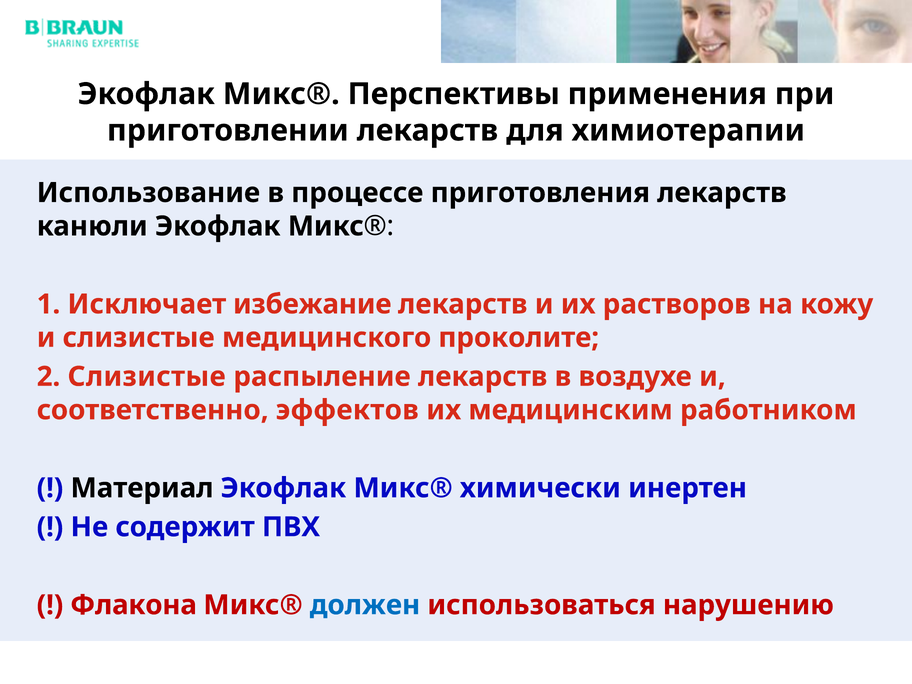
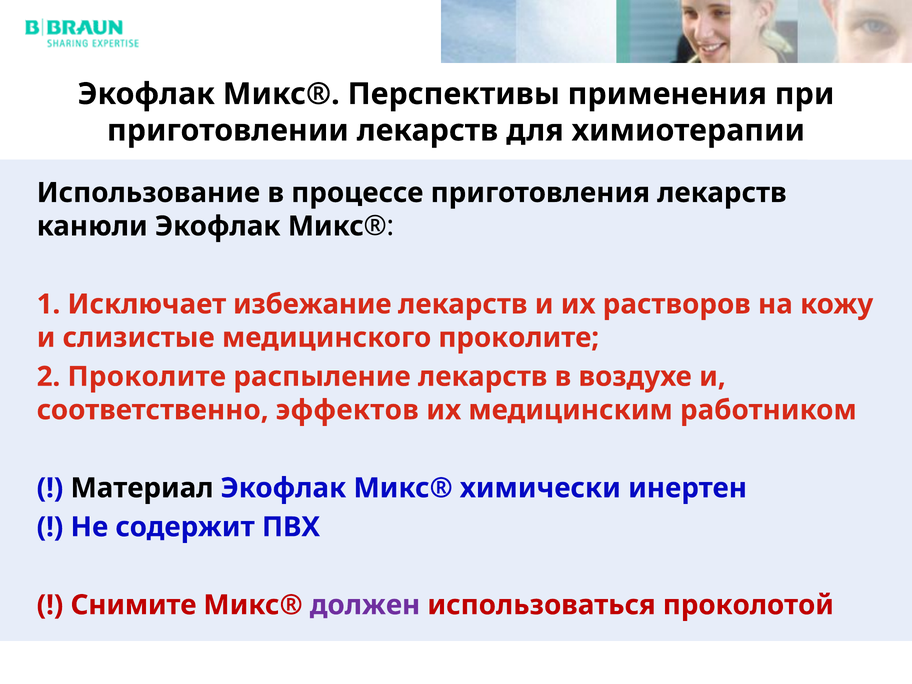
2 Слизистые: Слизистые -> Проколите (147, 377)
Флакона: Флакона -> Снимите (134, 605)
должен colour: blue -> purple (365, 605)
нарушению: нарушению -> проколотой (748, 605)
